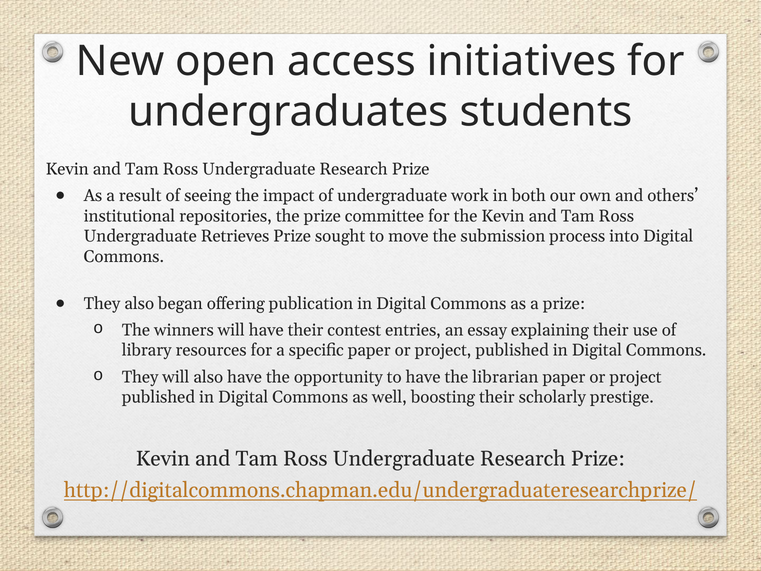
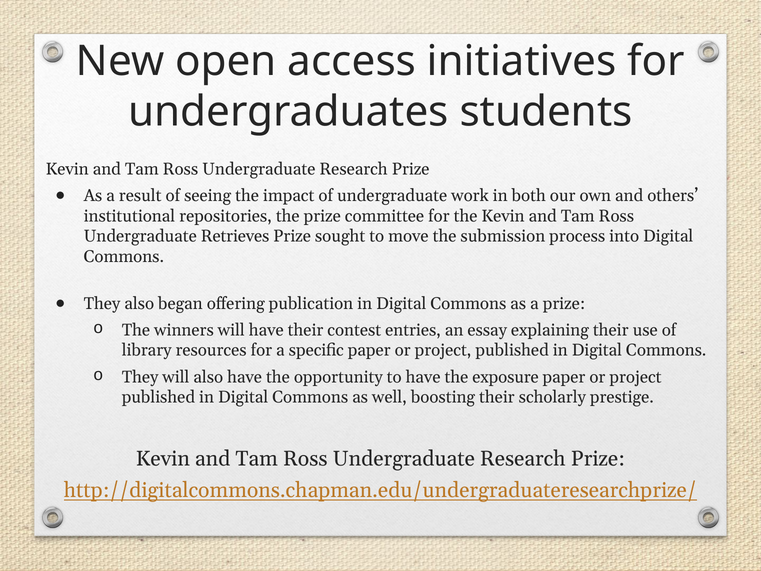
librarian: librarian -> exposure (506, 377)
